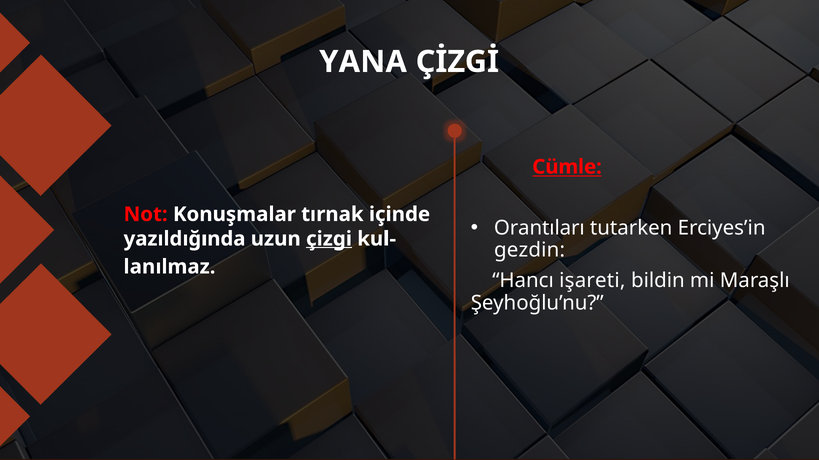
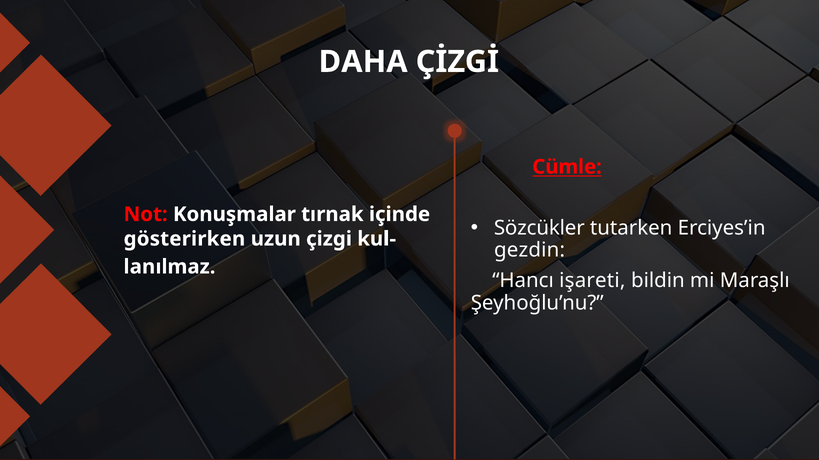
YANA: YANA -> DAHA (363, 62)
Orantıları: Orantıları -> Sözcükler (539, 228)
yazıldığında: yazıldığında -> gösterirken (184, 239)
çizgi underline: present -> none (329, 239)
